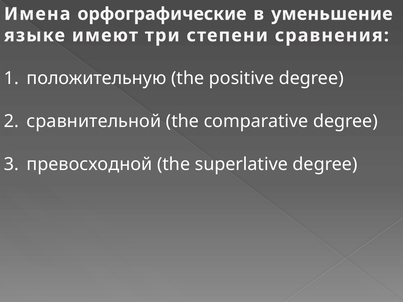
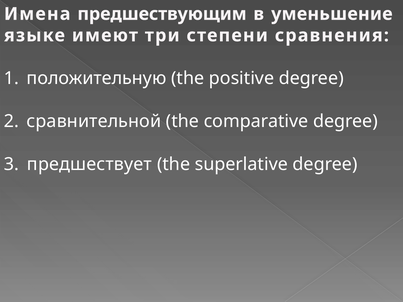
орфографические: орфографические -> предшествующим (162, 14)
превосходной: превосходной -> предшествует (89, 164)
